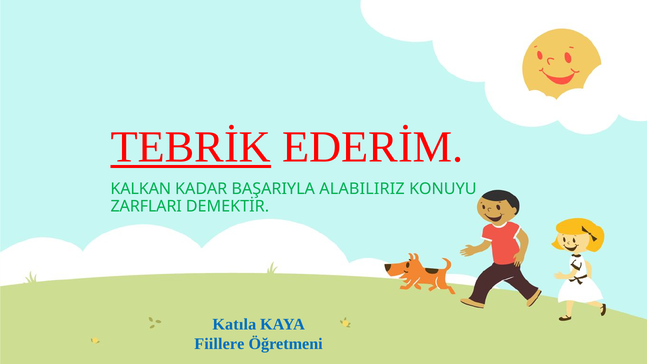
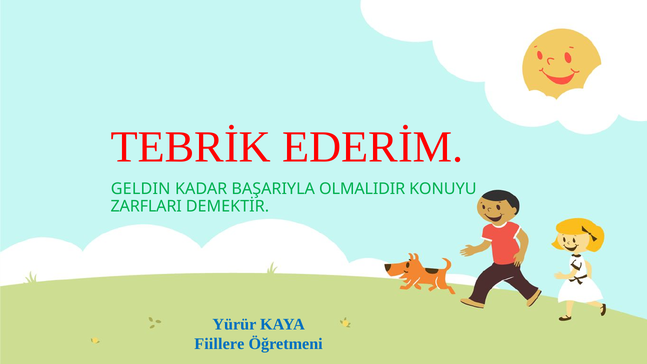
TEBRİK underline: present -> none (191, 147)
KALKAN: KALKAN -> GELDIN (141, 189)
ALABILIRIZ: ALABILIRIZ -> OLMALIDIR (362, 189)
Katıla: Katıla -> Yürür (234, 325)
